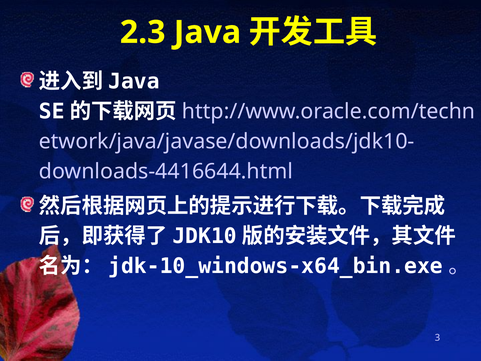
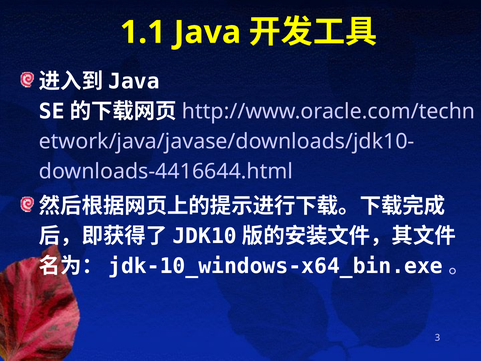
2.3: 2.3 -> 1.1 (143, 32)
